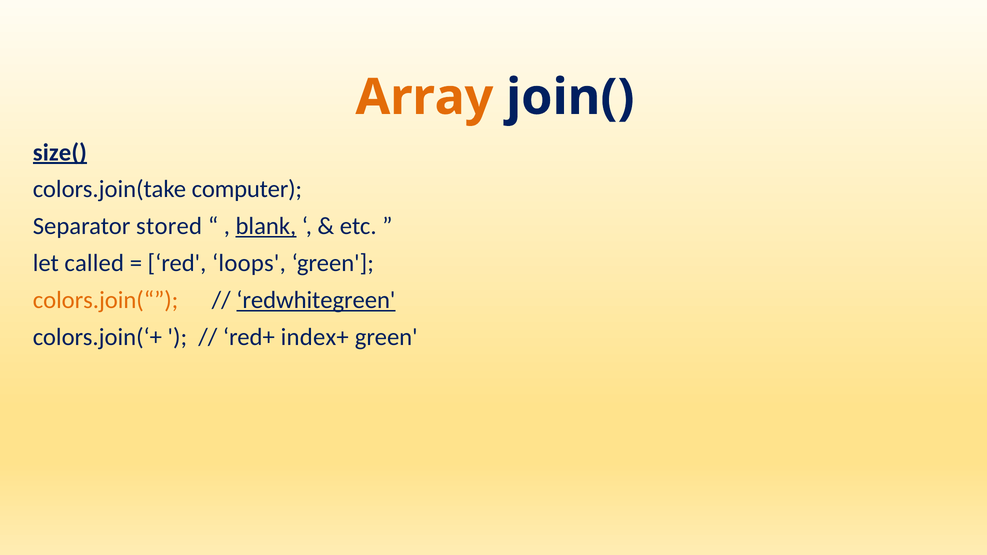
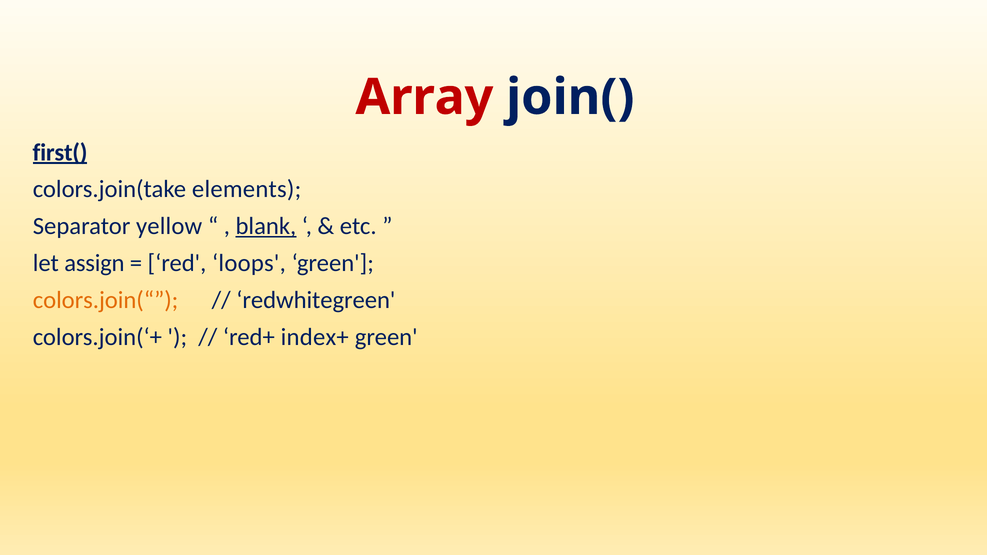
Array colour: orange -> red (424, 97)
size(: size( -> first( (60, 152)
computer: computer -> elements (247, 189)
stored: stored -> yellow (169, 226)
called: called -> assign (94, 263)
redwhitegreen underline: present -> none (316, 300)
